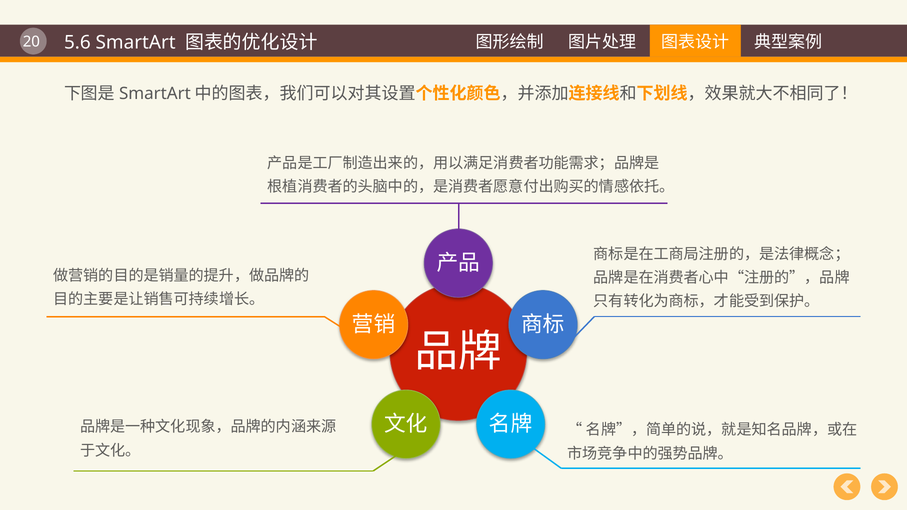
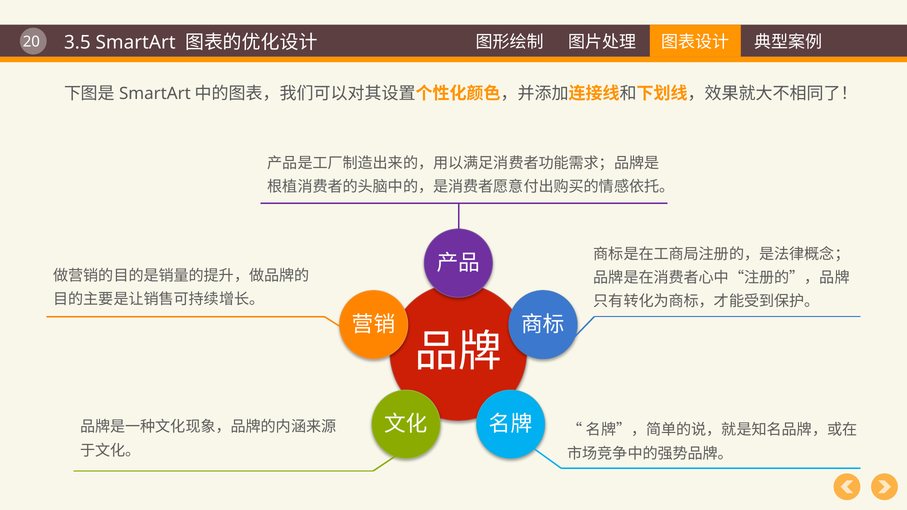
5.6: 5.6 -> 3.5 (77, 42)
